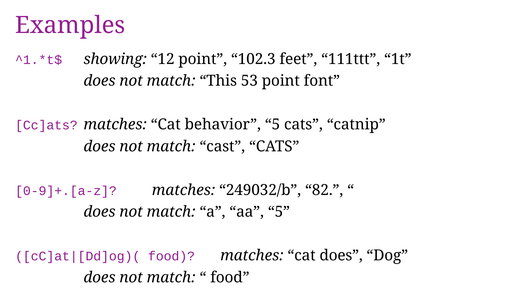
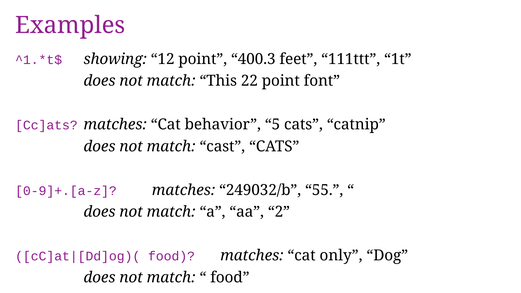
102.3: 102.3 -> 400.3 (253, 59)
53: 53 -> 22 (249, 81)
82: 82 -> 55 (324, 190)
aa 5: 5 -> 2 (279, 212)
cat does: does -> only (341, 256)
